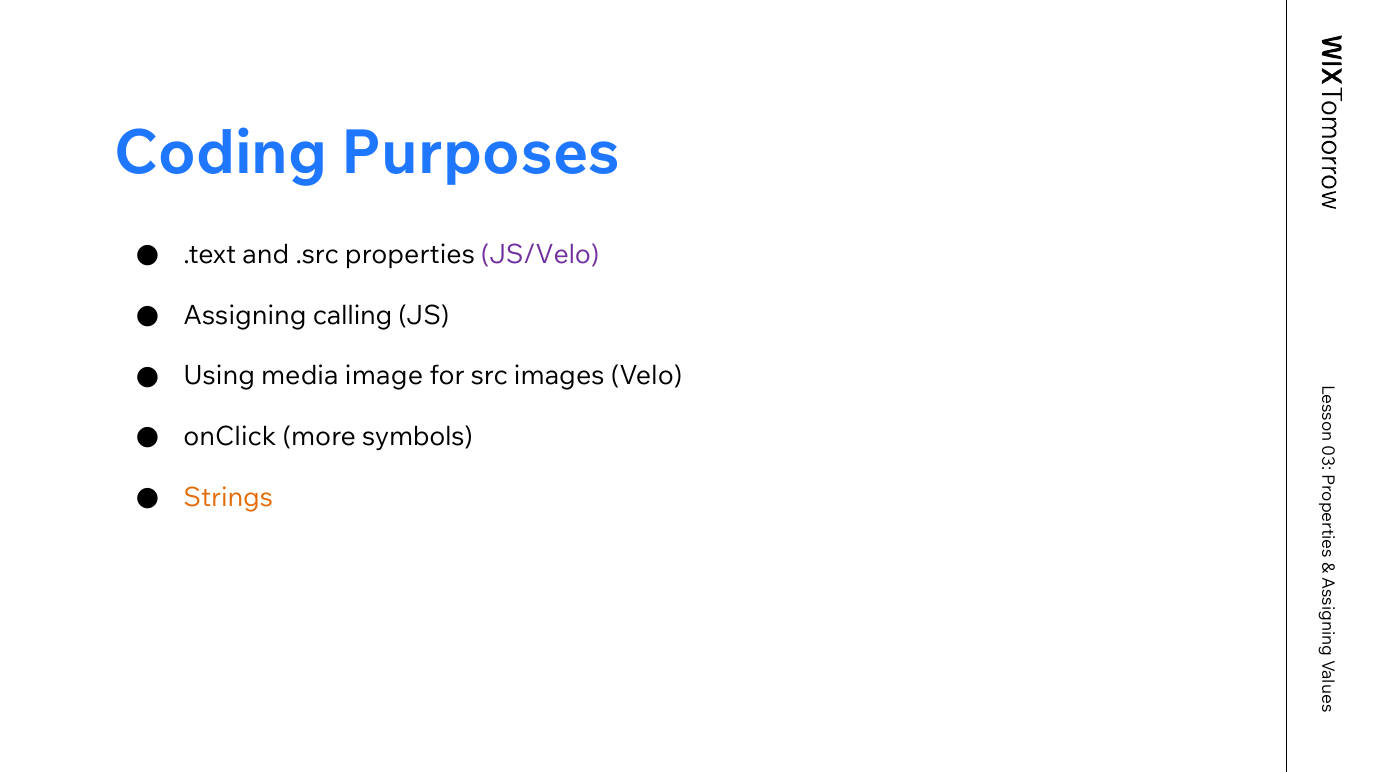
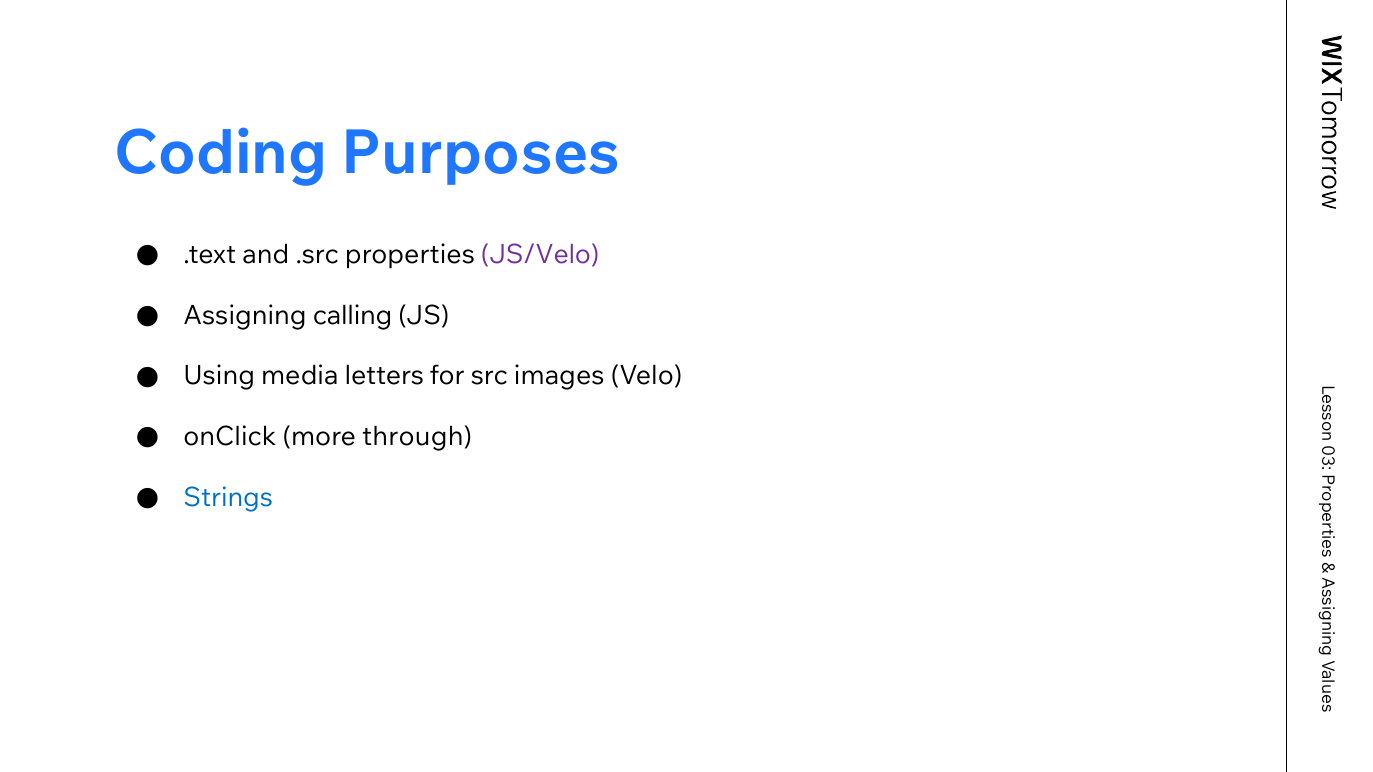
image: image -> letters (384, 376)
symbols: symbols -> through (417, 437)
Strings colour: orange -> blue (228, 498)
